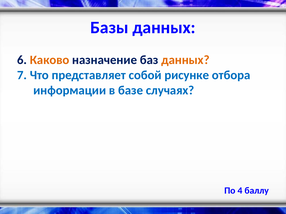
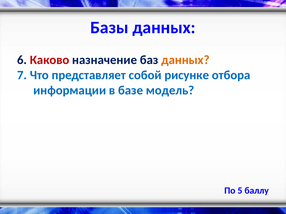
Каково colour: orange -> red (50, 60)
случаях: случаях -> модель (170, 91)
4: 4 -> 5 (240, 191)
